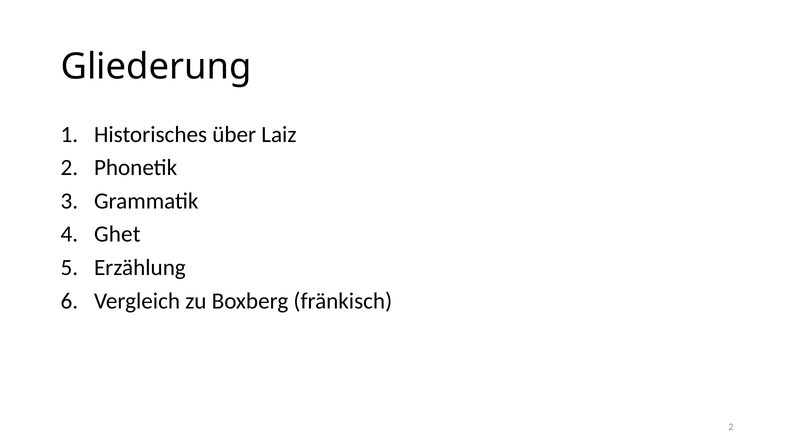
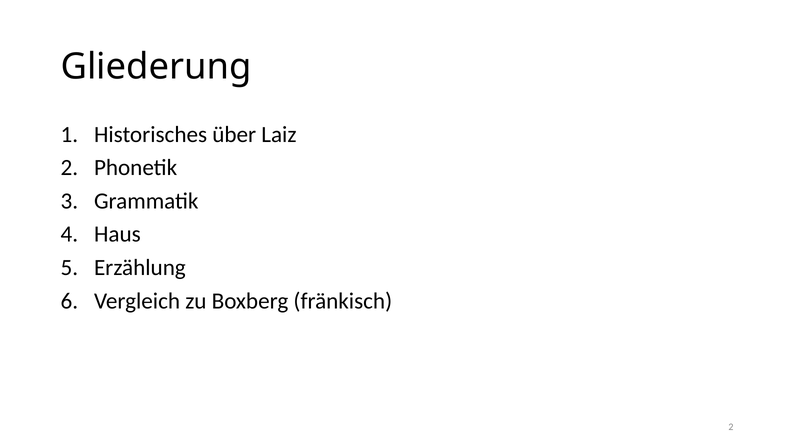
Ghet: Ghet -> Haus (117, 234)
